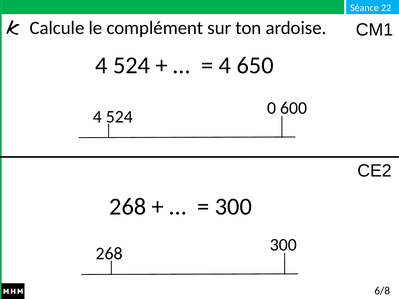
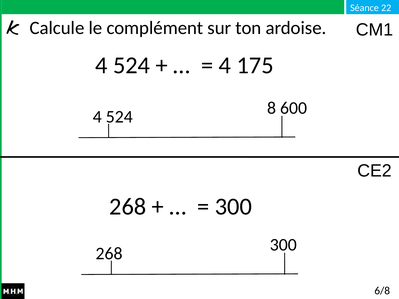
650: 650 -> 175 (255, 65)
0: 0 -> 8 (272, 108)
